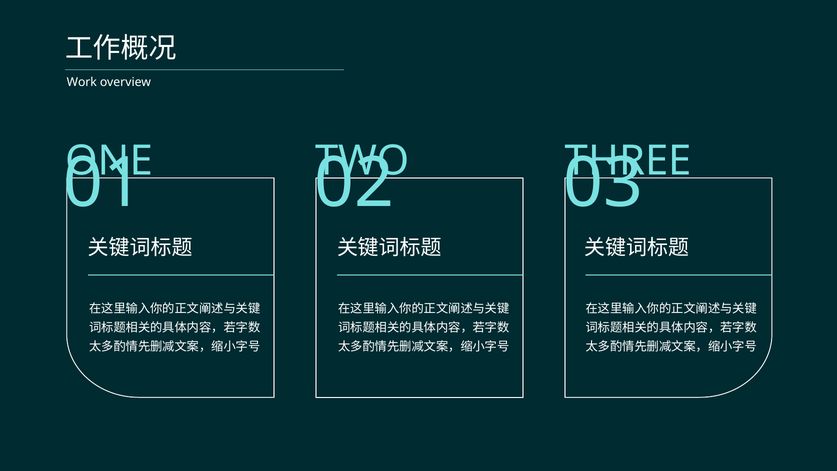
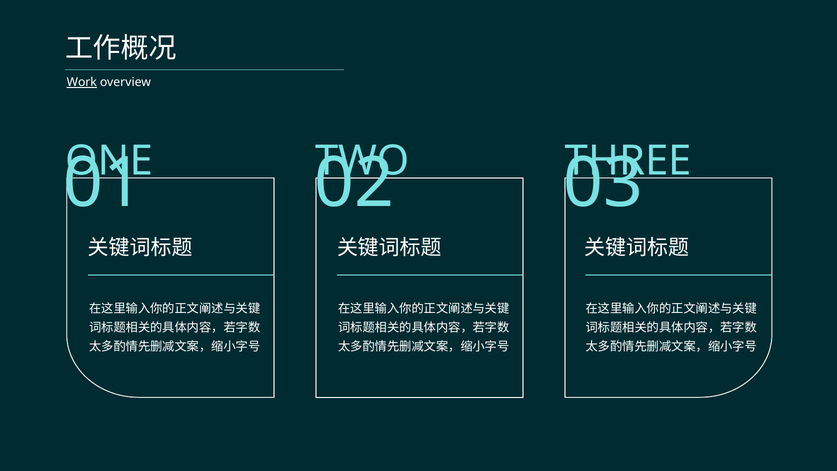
Work underline: none -> present (82, 82)
